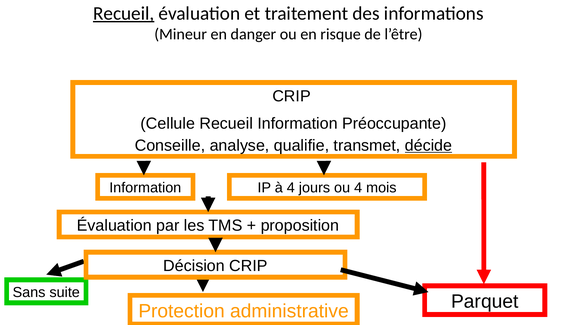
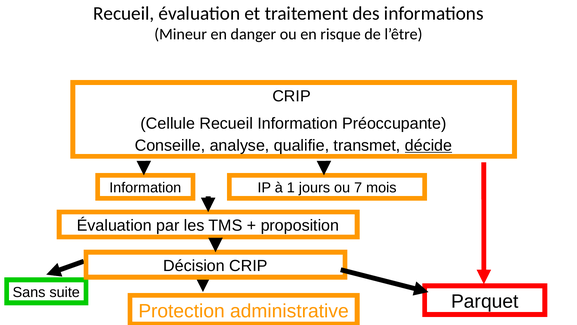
Recueil underline: present -> none (124, 13)
à 4: 4 -> 1 (291, 188)
ou 4: 4 -> 7 (358, 188)
